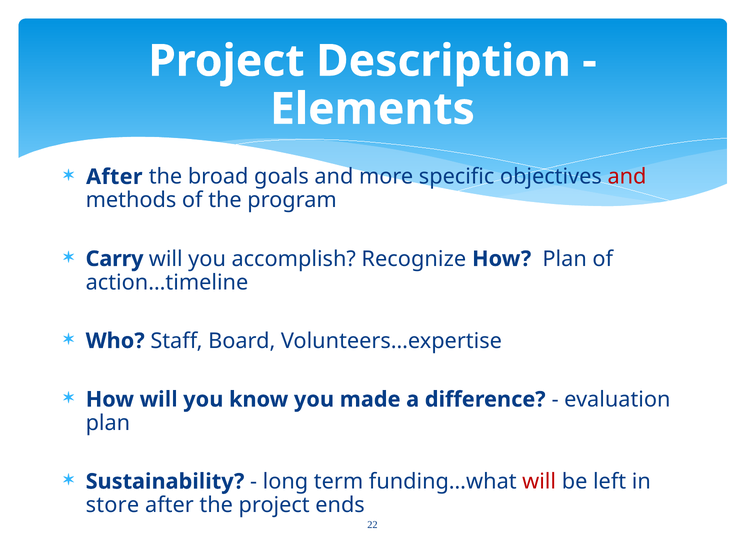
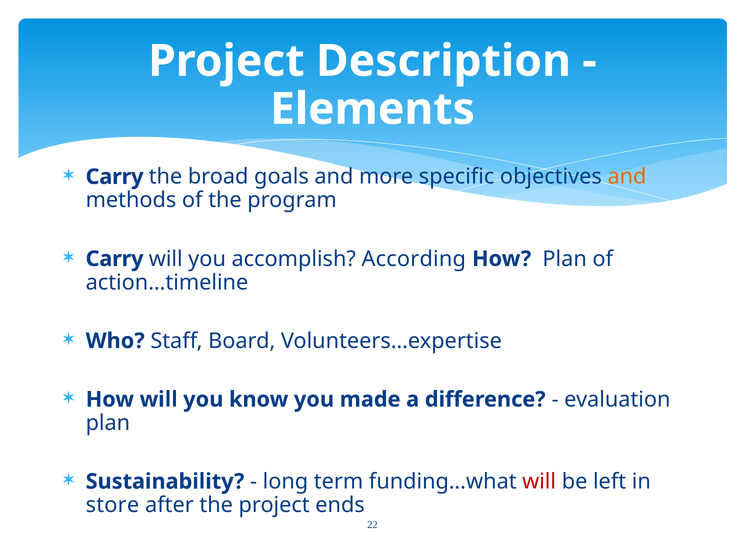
After: After -> Carry (115, 177)
and colour: red -> orange (627, 177)
Recognize: Recognize -> According (414, 259)
